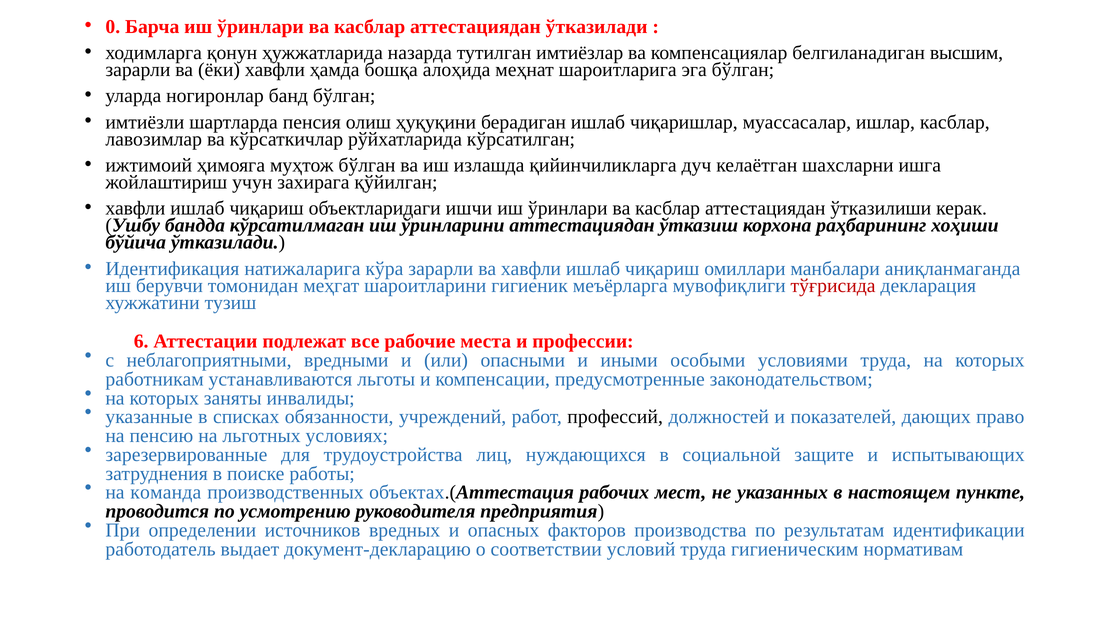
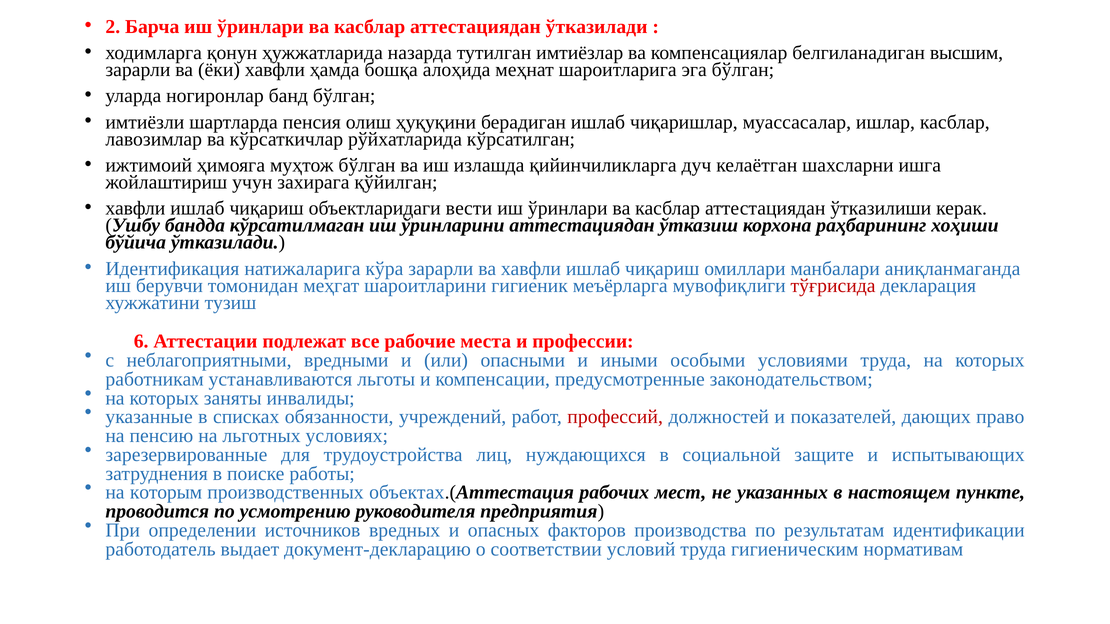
0: 0 -> 2 (113, 27)
ишчи: ишчи -> вести (469, 209)
профессий colour: black -> red (615, 417)
команда: команда -> которым (166, 493)
